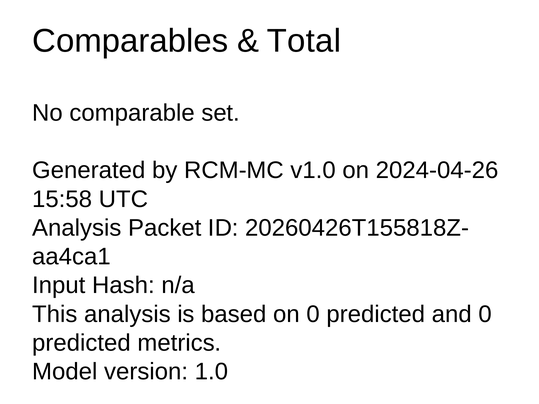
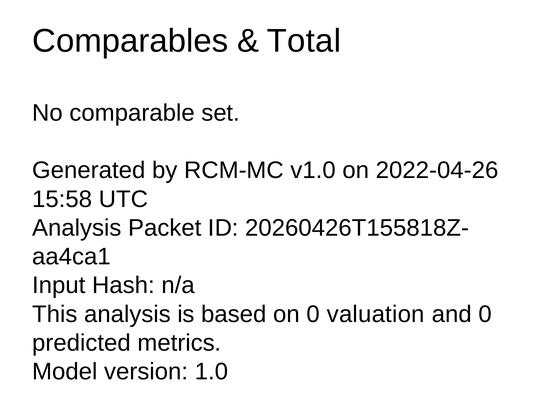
2024-04-26: 2024-04-26 -> 2022-04-26 (437, 171)
on 0 predicted: predicted -> valuation (376, 314)
